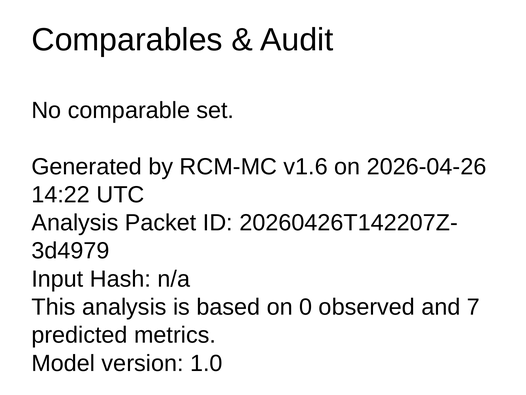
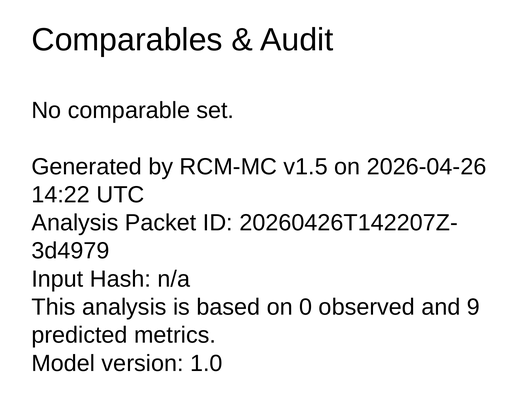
v1.6: v1.6 -> v1.5 (306, 166)
7: 7 -> 9 (473, 307)
